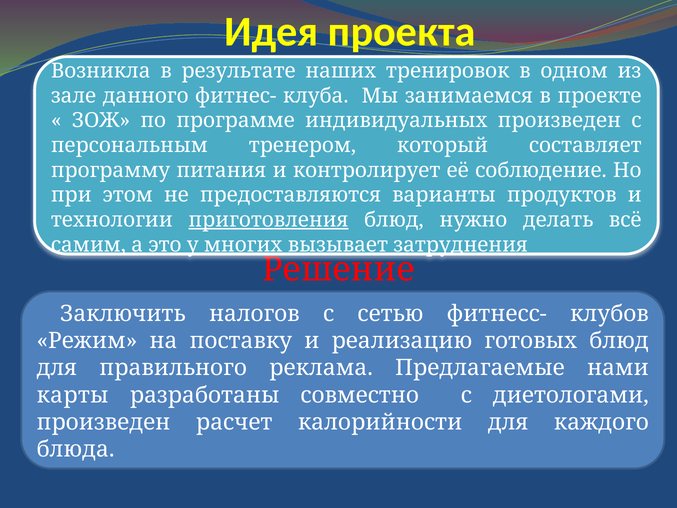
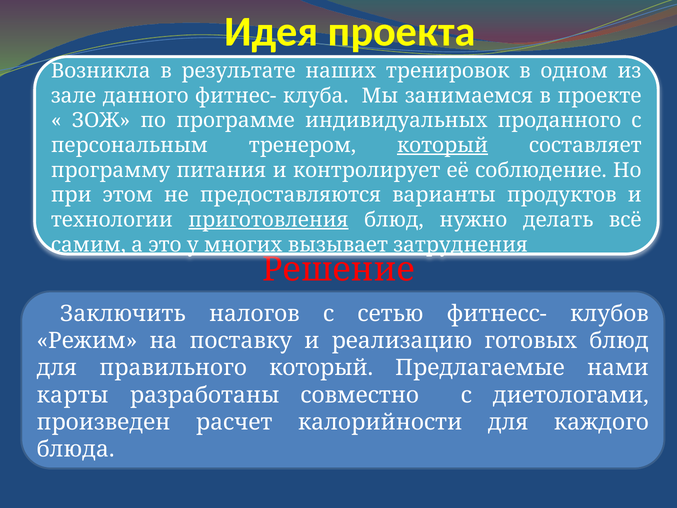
индивидуальных произведен: произведен -> проданного (559, 121)
который underline: none -> present (443, 145)
правильного реклама: реклама -> который (321, 368)
